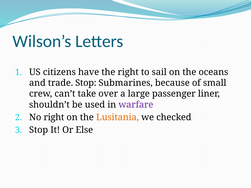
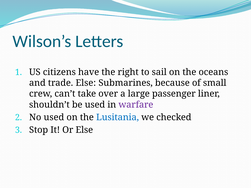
trade Stop: Stop -> Else (86, 83)
No right: right -> used (54, 117)
Lusitania colour: orange -> blue (118, 117)
